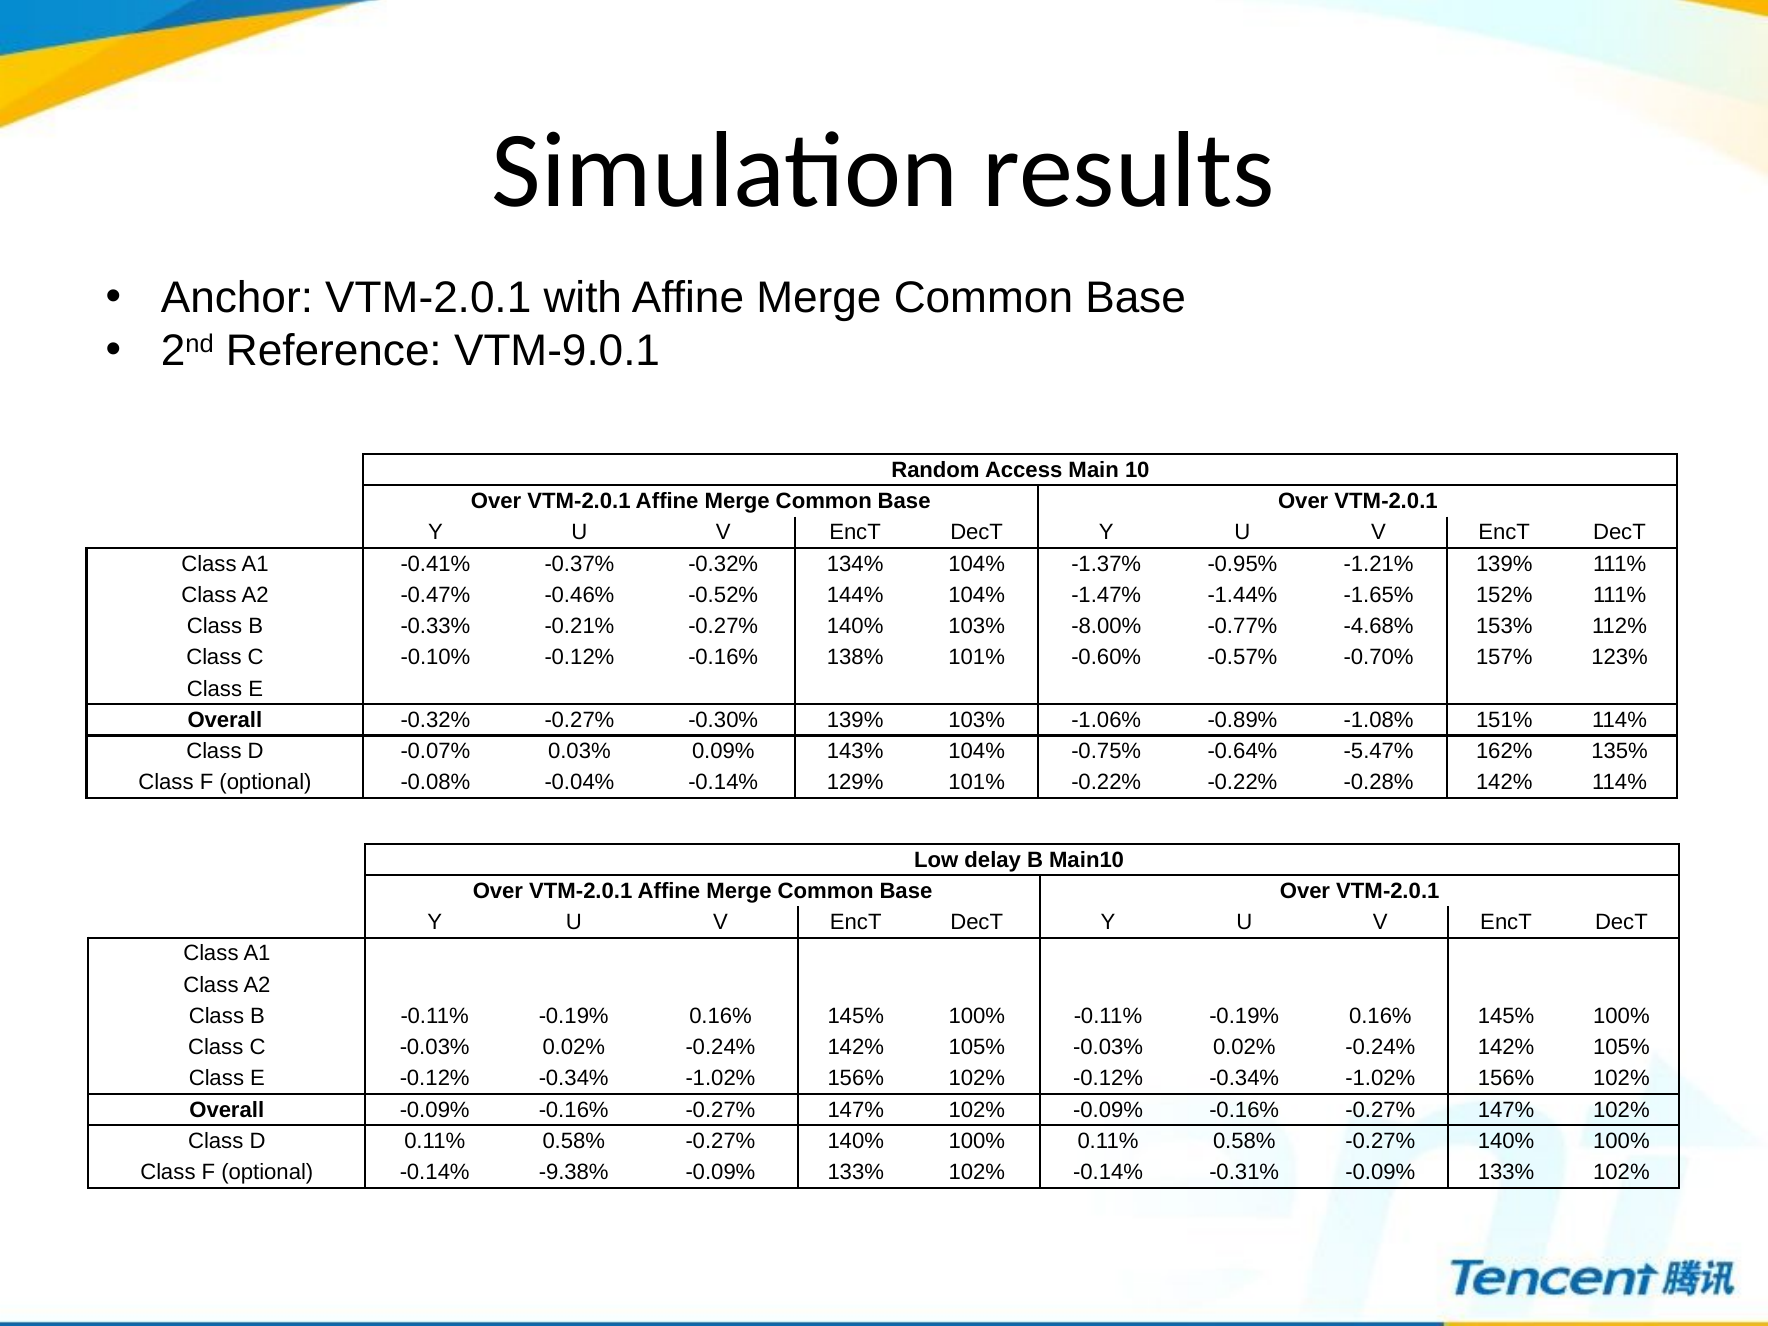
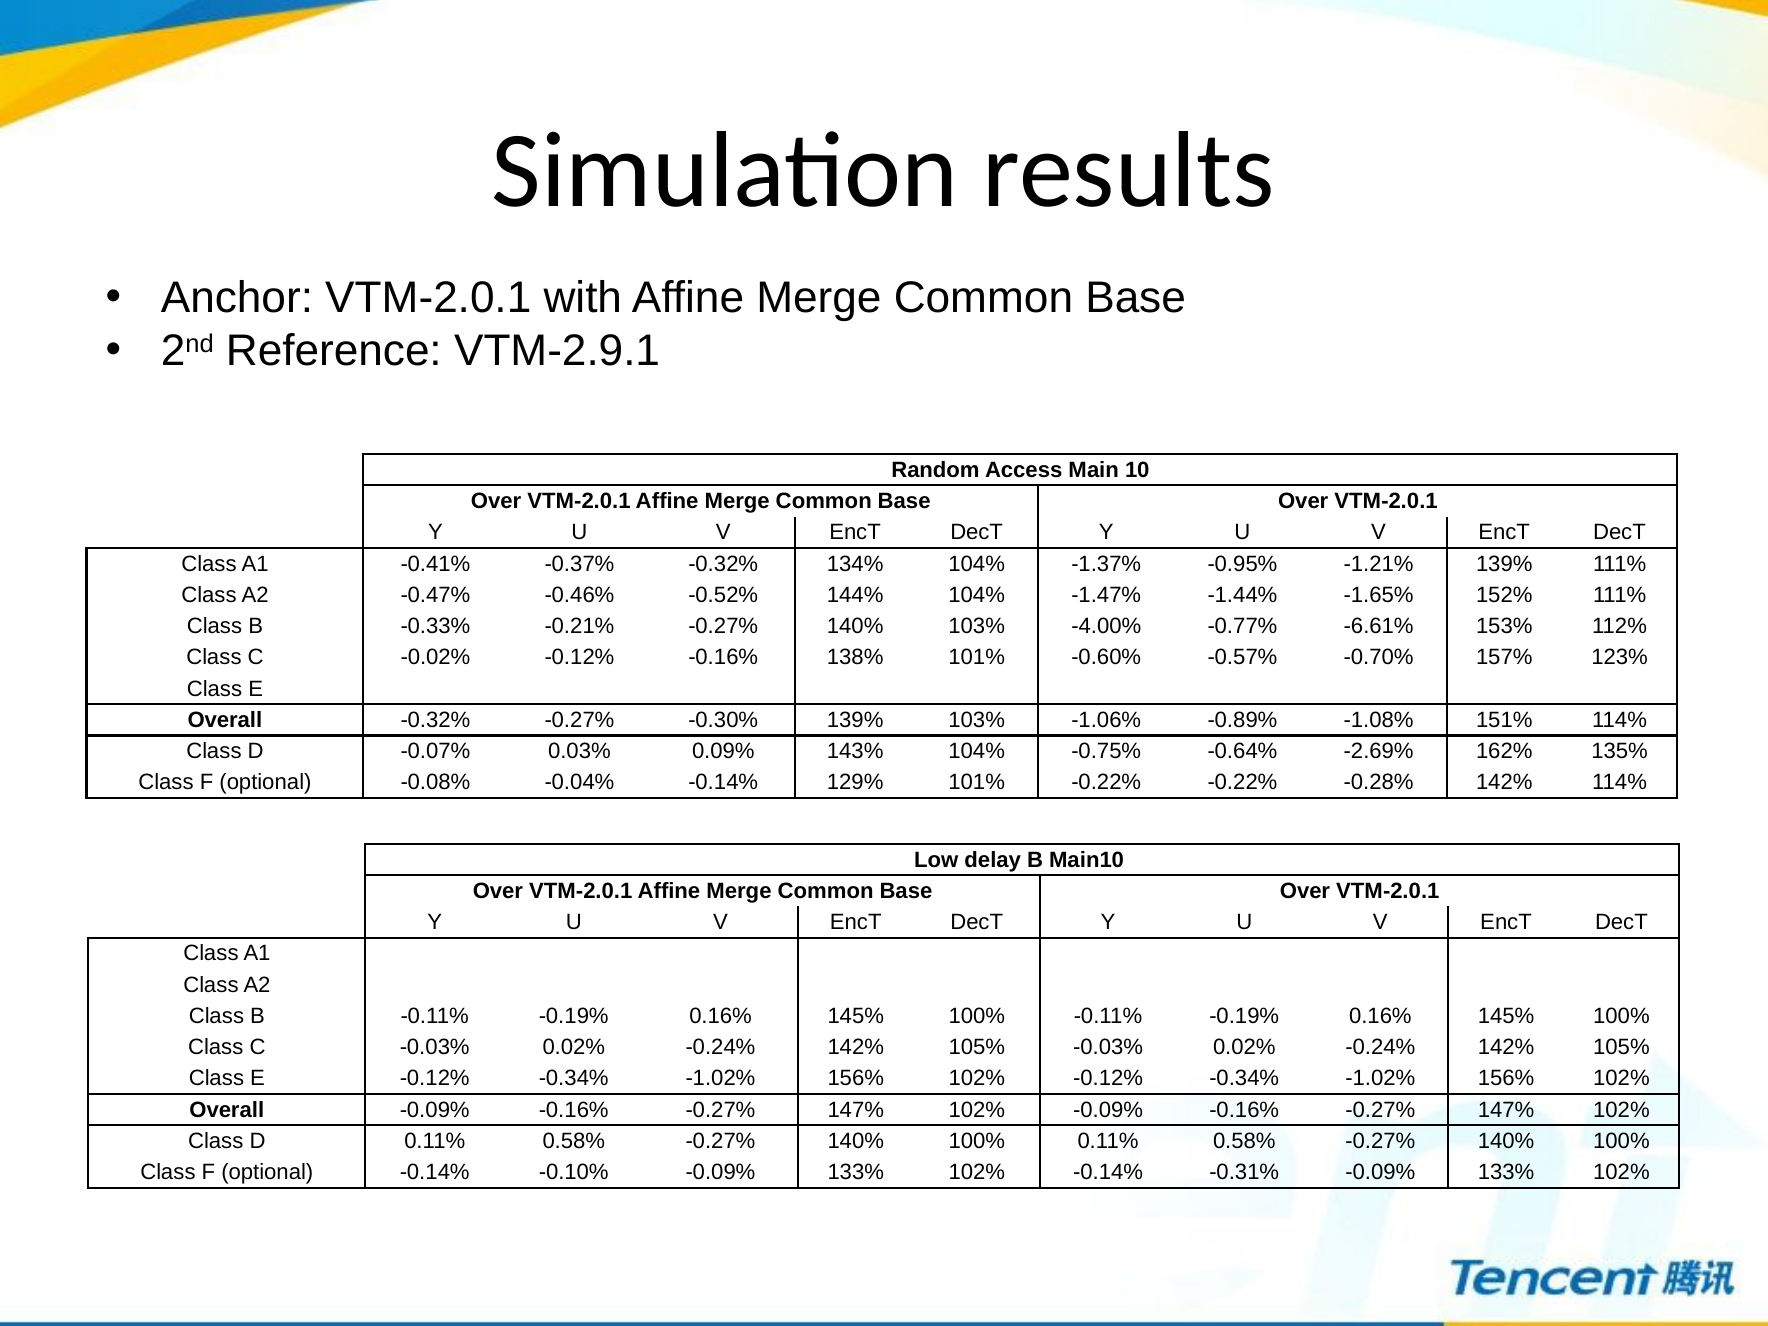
VTM-9.0.1: VTM-9.0.1 -> VTM-2.9.1 (557, 351)
-8.00%: -8.00% -> -4.00% (1106, 626)
-4.68%: -4.68% -> -6.61% (1379, 626)
-0.10%: -0.10% -> -0.02% (435, 658)
-5.47%: -5.47% -> -2.69% (1379, 751)
-9.38%: -9.38% -> -0.10% (574, 1172)
